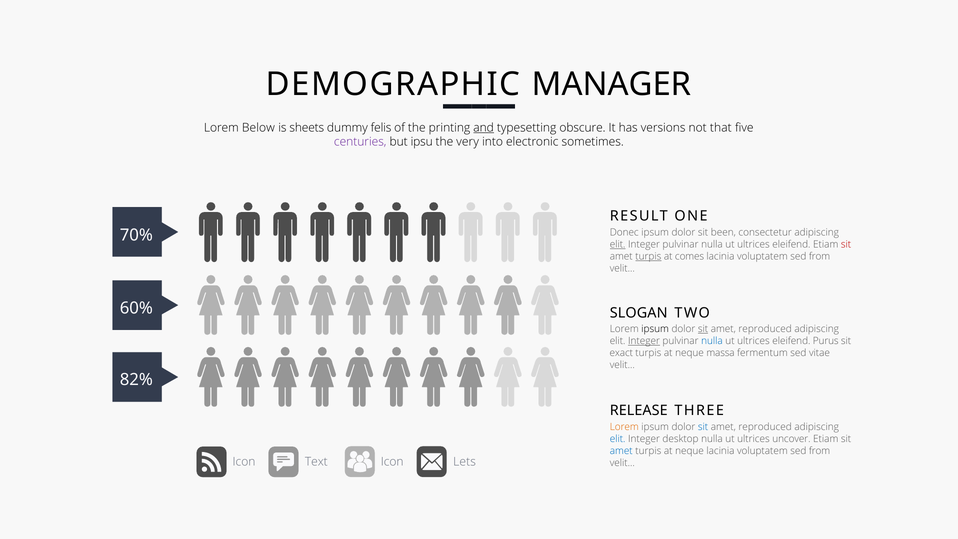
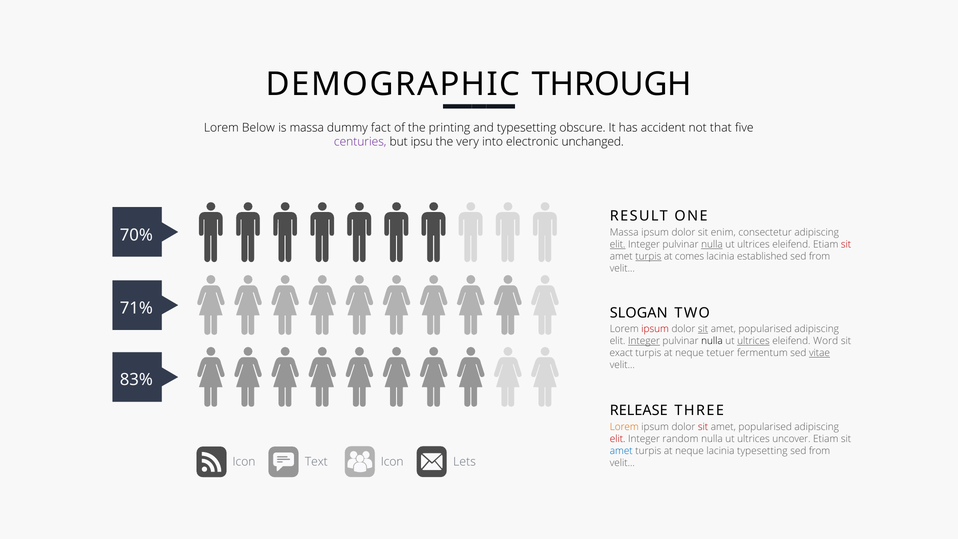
MANAGER: MANAGER -> THROUGH (612, 84)
is sheets: sheets -> massa (307, 128)
felis: felis -> fact (381, 128)
and underline: present -> none (484, 128)
versions: versions -> accident (663, 128)
sometimes: sometimes -> unchanged (593, 142)
Donec: Donec -> Massa (624, 232)
been: been -> enim (723, 232)
nulla underline: none -> present (712, 244)
voluptatem: voluptatem -> established (762, 256)
60%: 60% -> 71% (136, 308)
ipsum colour: black -> red (655, 329)
reproduced: reproduced -> popularised (765, 329)
nulla colour: blue -> black (712, 341)
ultrices underline: none -> present (753, 341)
Purus: Purus -> Word (826, 341)
massa: massa -> tetuer (720, 353)
vitae underline: none -> present (819, 353)
82%: 82% -> 83% (136, 380)
sit colour: blue -> red (703, 427)
reproduced: reproduced -> popularised (765, 427)
elit colour: blue -> red (618, 439)
desktop: desktop -> random (680, 439)
neque lacinia voluptatem: voluptatem -> typesetting (762, 451)
